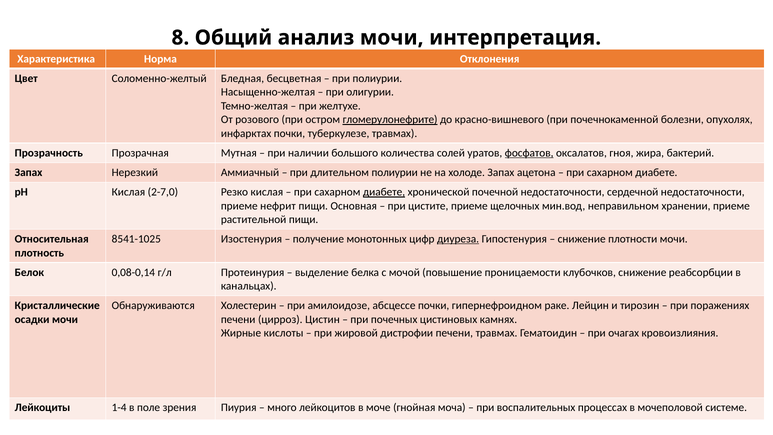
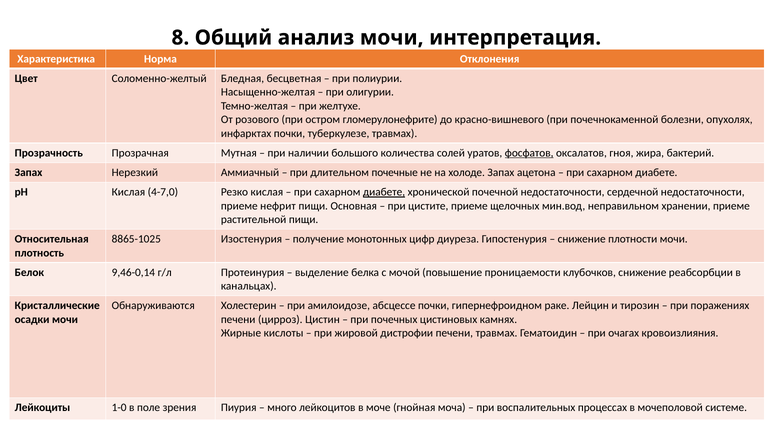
гломерулонефрите underline: present -> none (390, 120)
длительном полиурии: полиурии -> почечные (395, 172)
2-7,0: 2-7,0 -> 4-7,0 (163, 192)
8541-1025: 8541-1025 -> 8865-1025 (136, 239)
диуреза underline: present -> none (458, 239)
0,08-0,14: 0,08-0,14 -> 9,46-0,14 (133, 272)
1-4: 1-4 -> 1-0 (119, 408)
